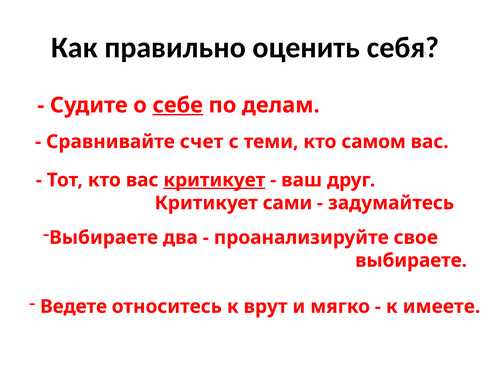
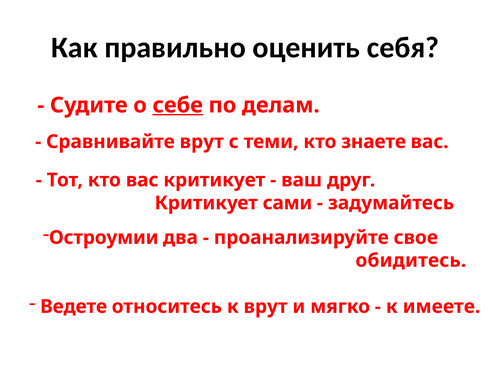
Сравнивайте счет: счет -> врут (202, 142)
самом: самом -> знаете (374, 142)
критикует underline: present -> none (214, 180)
Выбираете: Выбираете -> Остроумии (104, 238)
выбираете: выбираете -> обидитесь (411, 261)
